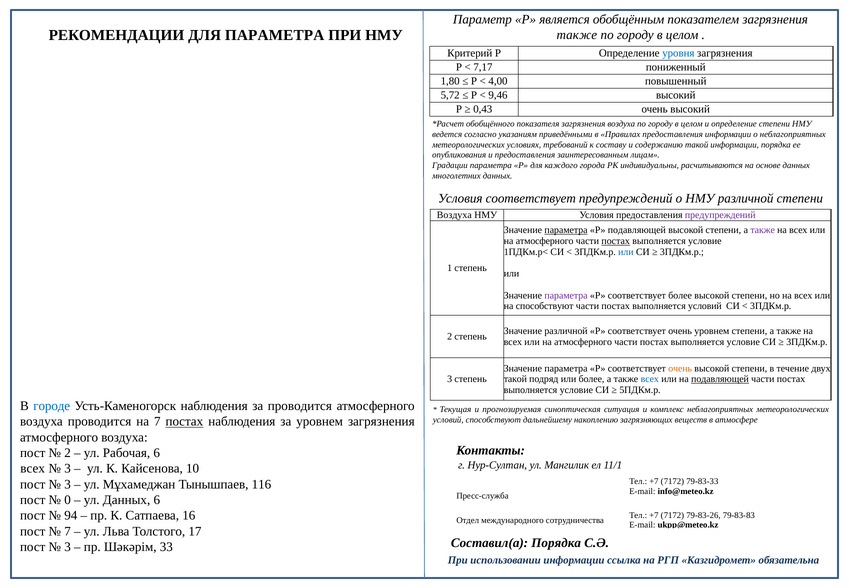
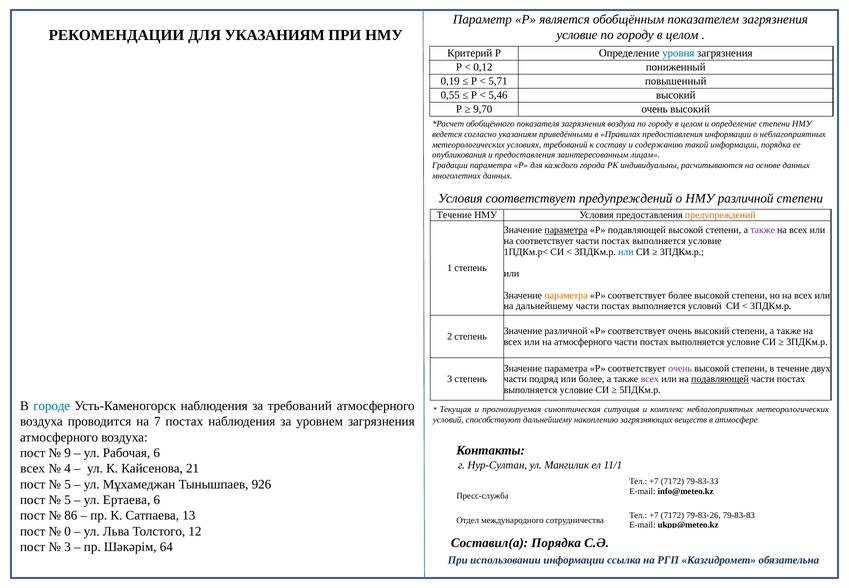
ДЛЯ ПАРАМЕТРА: ПАРАМЕТРА -> УКАЗАНИЯМ (275, 35)
также: также -> условие (577, 35)
7,17: 7,17 -> 0,12 (483, 67)
1,80: 1,80 -> 0,19 (450, 81)
4,00: 4,00 -> 5,71 (498, 81)
5,72: 5,72 -> 0,55 (450, 95)
9,46: 9,46 -> 5,46 (498, 95)
0,43: 0,43 -> 9,70 (483, 109)
Воздуха: Воздуха -> Течение (454, 215)
предупреждений colour: purple -> orange (720, 215)
атмосферного: атмосферного -> соответствует (545, 241)
постах underline: present -> none (616, 241)
параметра colour: purple -> orange (566, 295)
на способствуют: способствуют -> дальнейшему (545, 306)
соответствует очень уровнем: уровнем -> высокий (712, 331)
очень colour: orange -> purple (680, 368)
такой: такой -> части (515, 379)
всех colour: blue -> purple (650, 379)
за проводится: проводится -> требований (300, 406)
постах underline: present -> none (184, 421)
2: 2 -> 9 (68, 453)
3: 3 -> 4 (68, 468)
10: 10 -> 21 (193, 468)
3: 3 -> 5 (68, 484)
116: 116 -> 926 (261, 484)
0: 0 -> 5 (68, 500)
ул Данных: Данных -> Ертаева (127, 500)
94: 94 -> 86 (71, 515)
16: 16 -> 13 (189, 515)
7: 7 -> 0 (68, 531)
17: 17 -> 12 (195, 531)
33: 33 -> 64 (166, 547)
